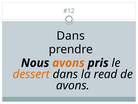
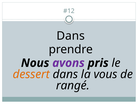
avons colour: orange -> purple (68, 63)
read: read -> vous (105, 74)
avons: avons -> rangé (73, 85)
